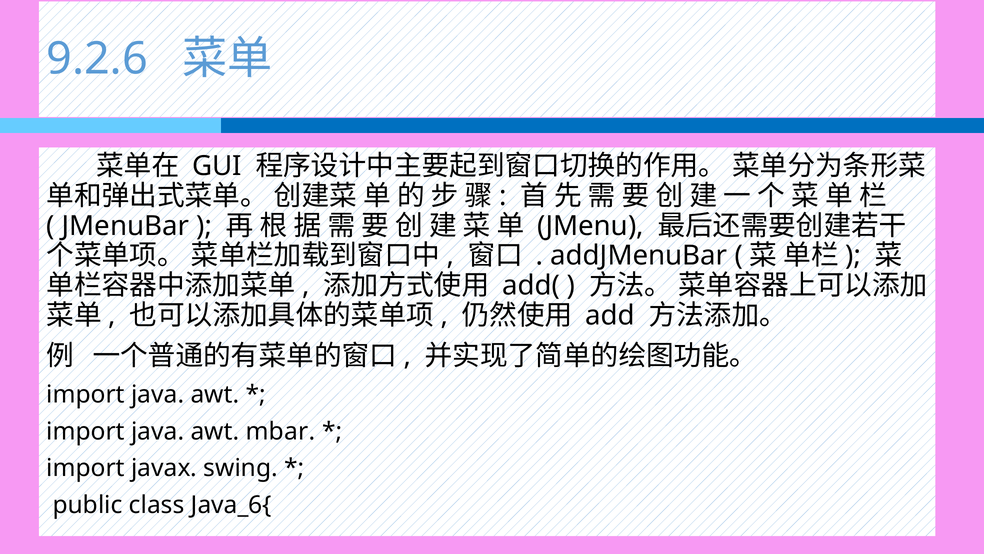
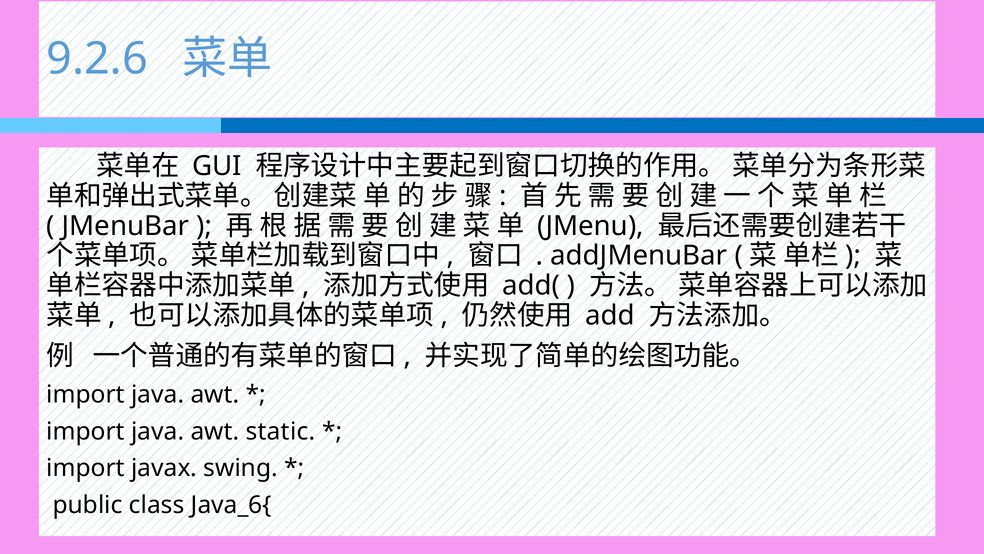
mbar: mbar -> static (281, 431)
